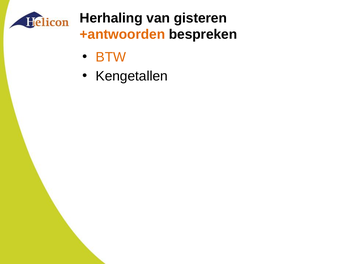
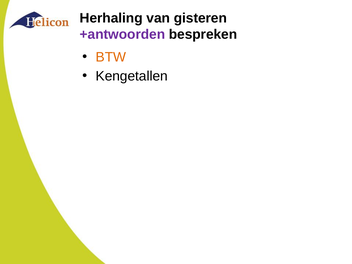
+antwoorden colour: orange -> purple (122, 34)
